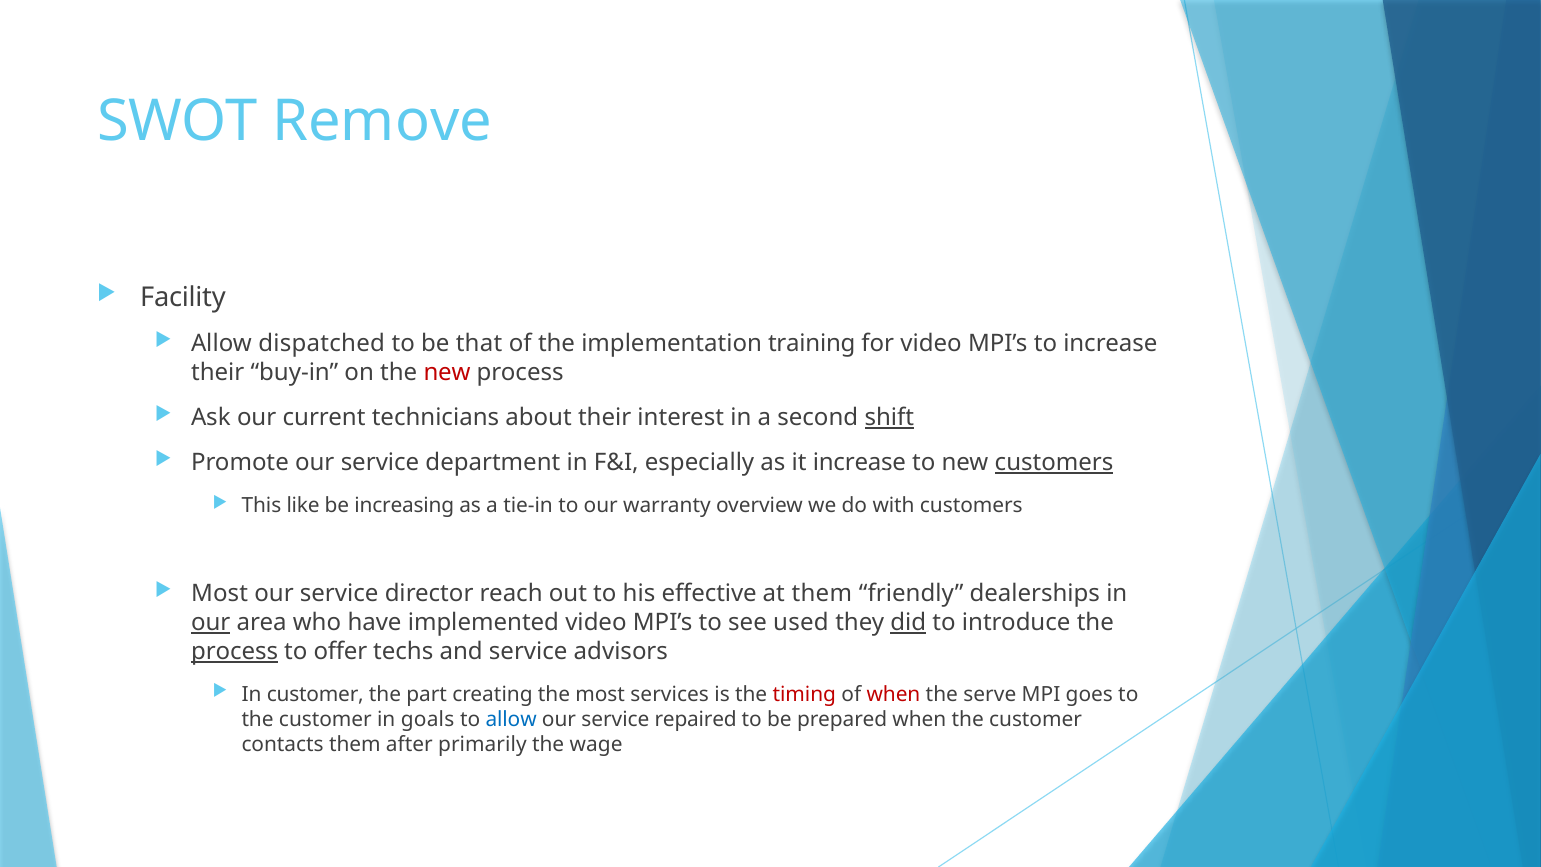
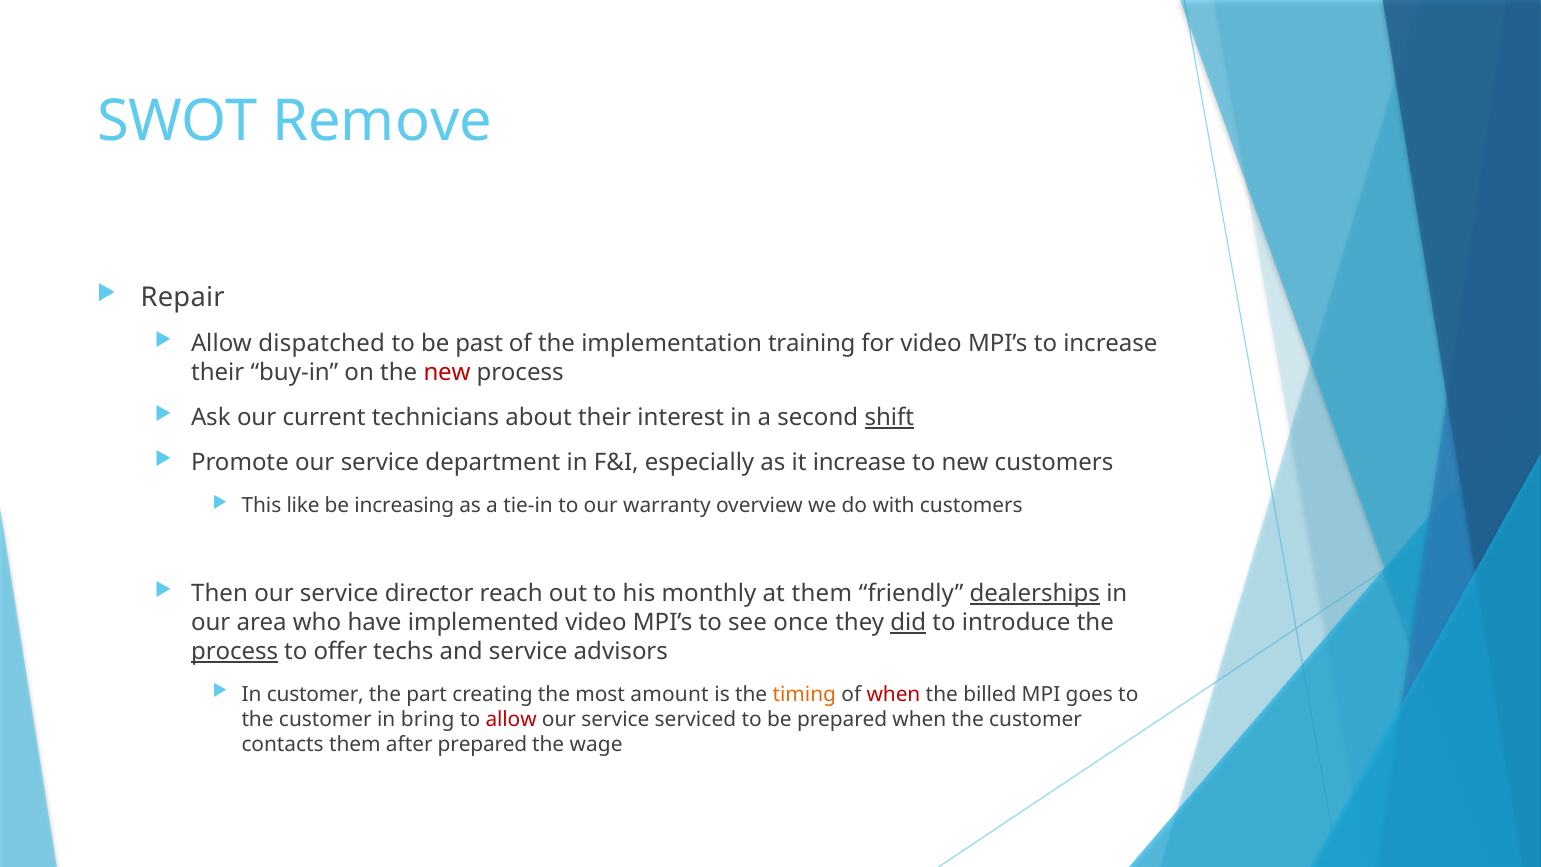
Facility: Facility -> Repair (183, 297)
that: that -> past (479, 344)
customers underline: present -> none (1054, 463)
Most: Most -> Then (220, 594)
effective: effective -> monthly (709, 594)
dealerships underline: none -> present (1035, 594)
our underline: present -> none (211, 623)
used: used -> once (801, 623)
services: services -> amount (670, 694)
timing colour: red -> orange (804, 694)
serve: serve -> billed (990, 694)
goals: goals -> bring (428, 719)
allow colour: blue -> red (511, 719)
repaired: repaired -> serviced (695, 719)
after primarily: primarily -> prepared (483, 744)
